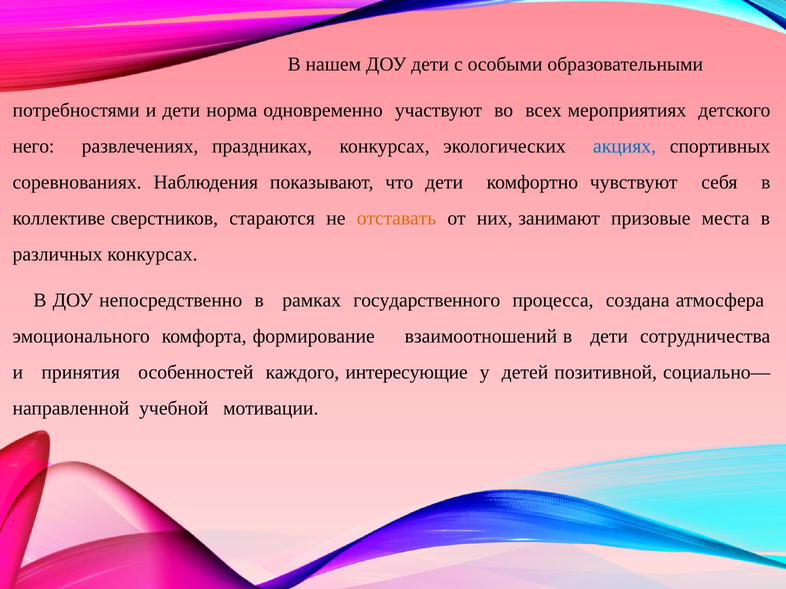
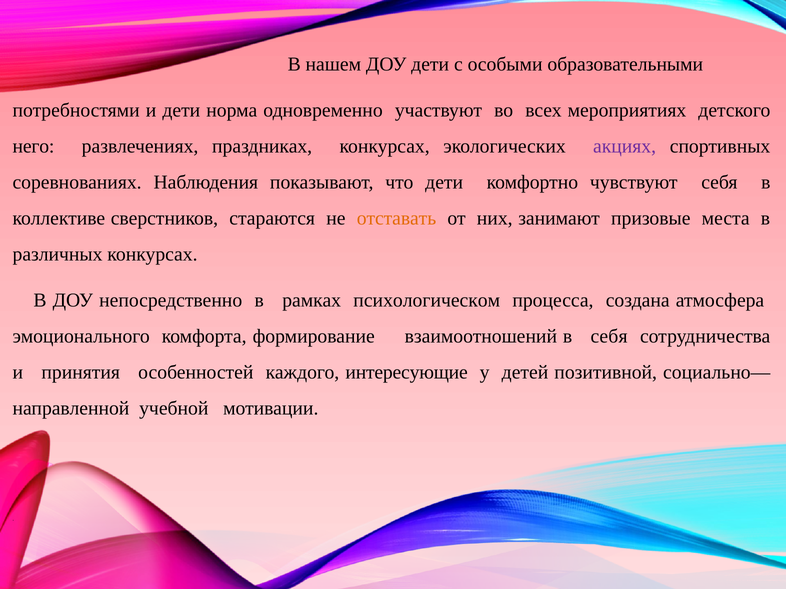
акциях colour: blue -> purple (625, 146)
государственного: государственного -> психологическом (427, 300)
в дети: дети -> себя (609, 337)
